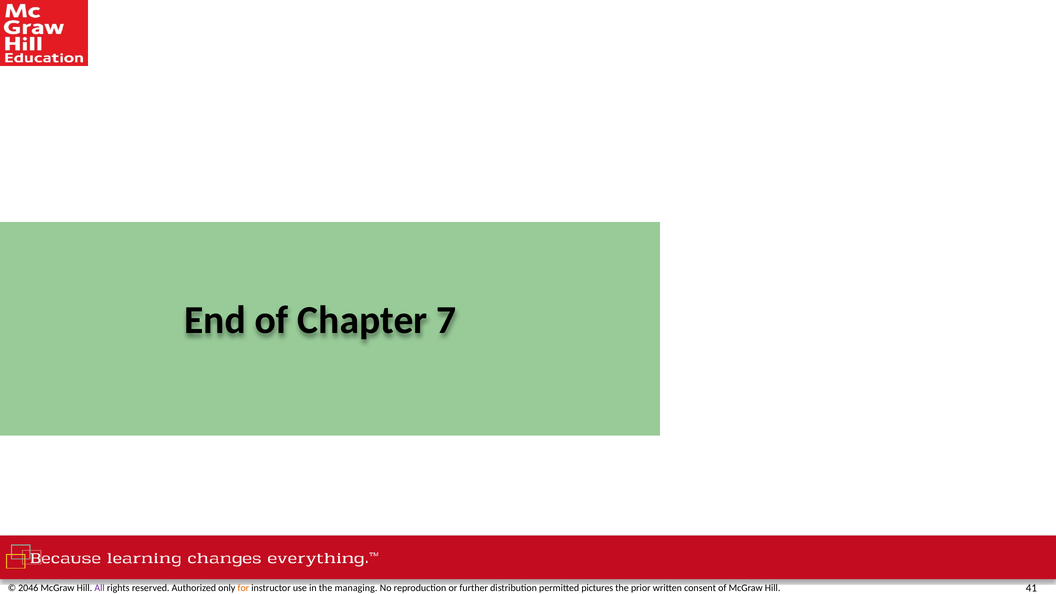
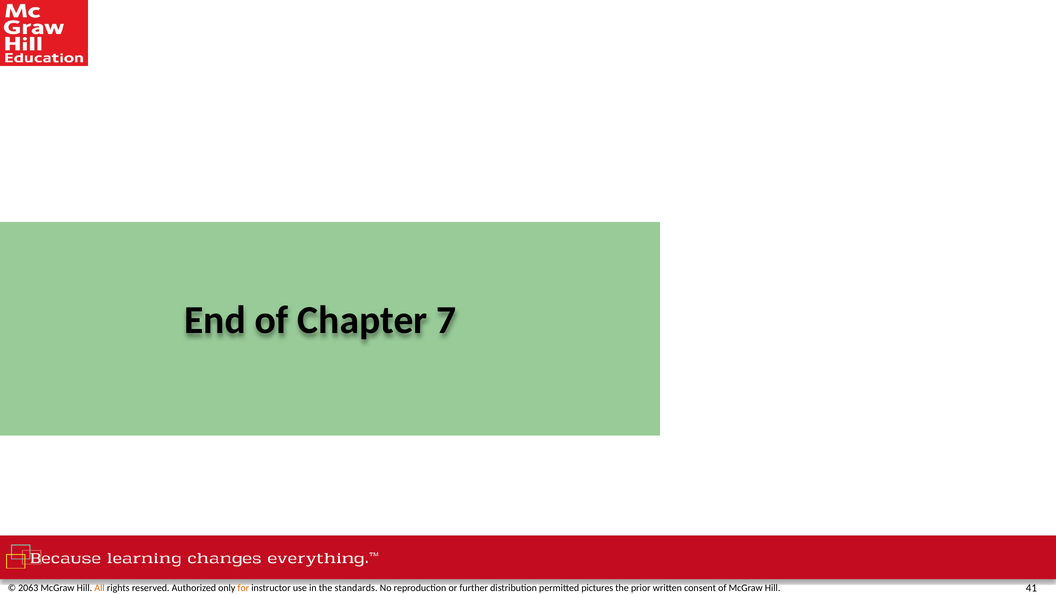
2046: 2046 -> 2063 (28, 588)
All colour: purple -> orange (100, 588)
managing: managing -> standards (356, 588)
